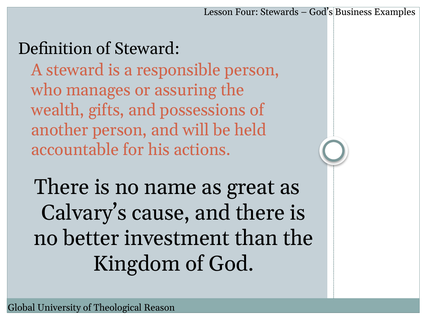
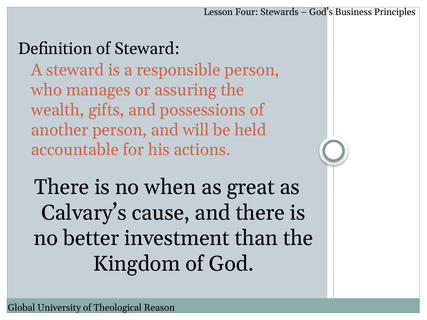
Examples: Examples -> Principles (395, 12)
name: name -> when (170, 187)
